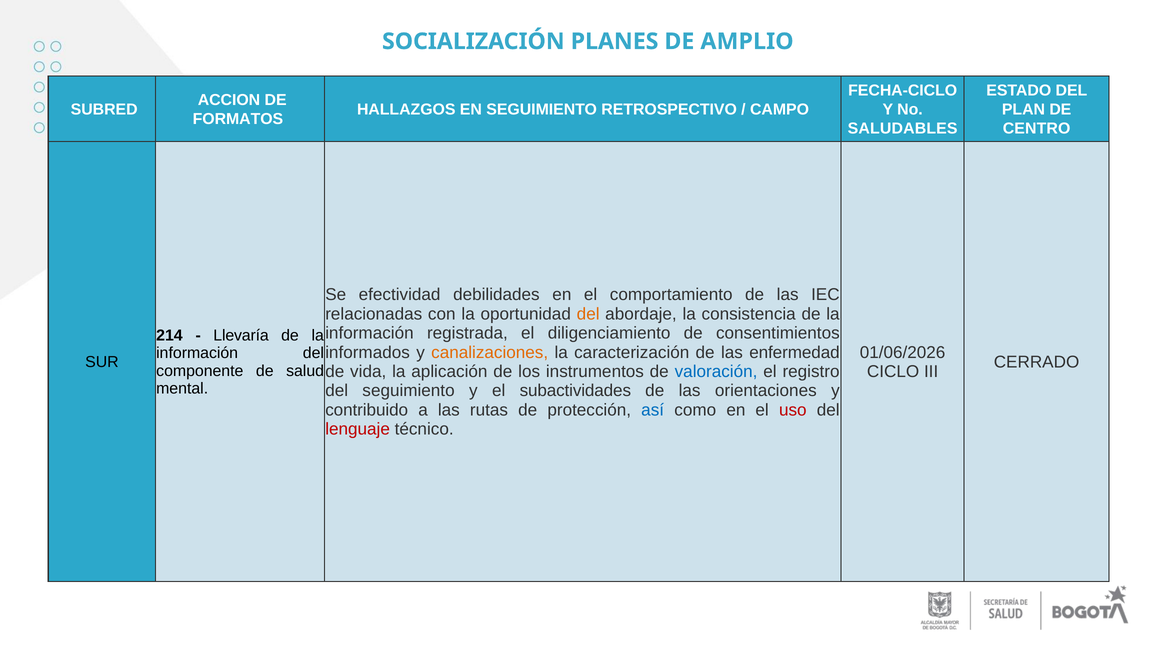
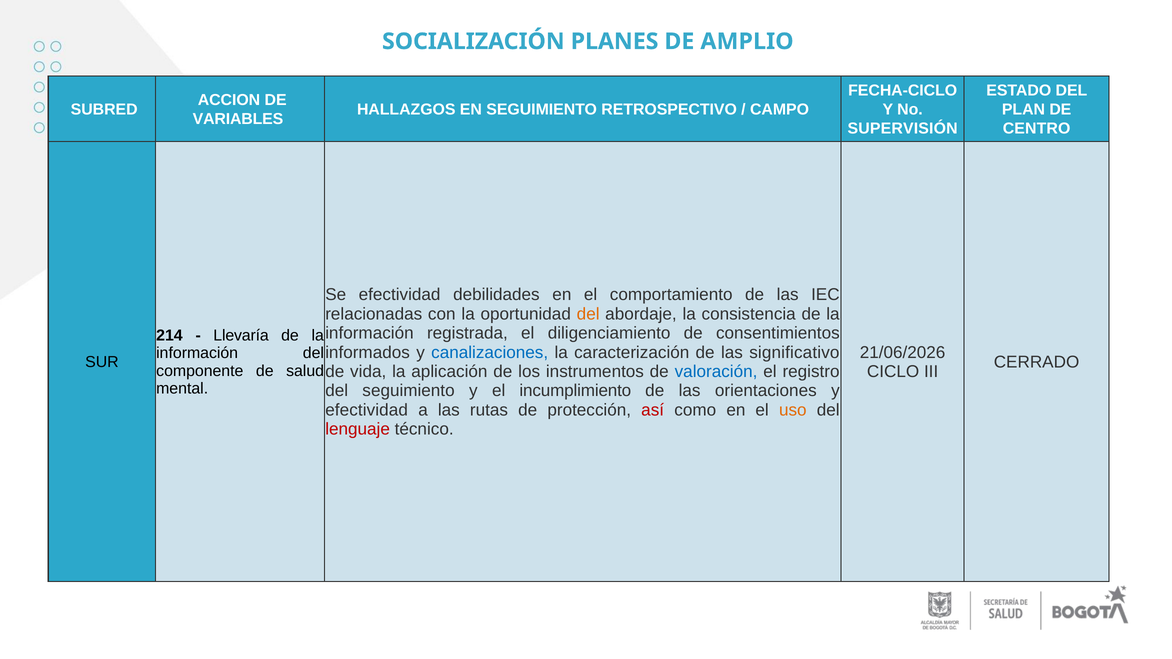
FORMATOS: FORMATOS -> VARIABLES (238, 119)
SALUDABLES: SALUDABLES -> SUPERVISIÓN (903, 129)
canalizaciones colour: orange -> blue (490, 353)
enfermedad: enfermedad -> significativo (794, 353)
01/06/2026: 01/06/2026 -> 21/06/2026 (903, 353)
subactividades: subactividades -> incumplimiento (575, 391)
contribuido: contribuido -> efectividad (367, 410)
así colour: blue -> red (653, 410)
uso colour: red -> orange (793, 410)
